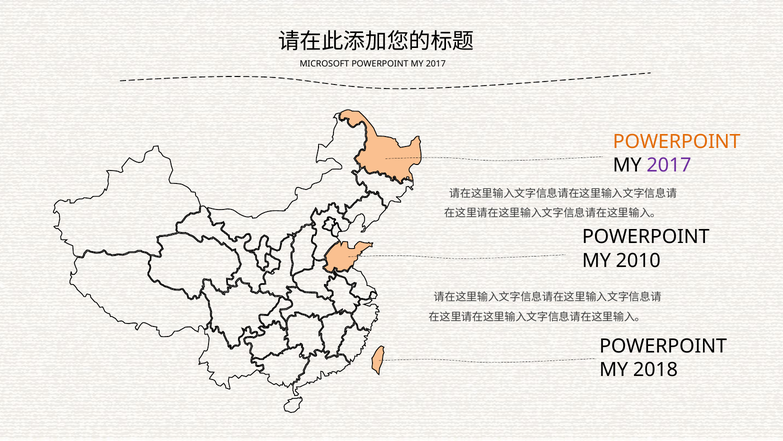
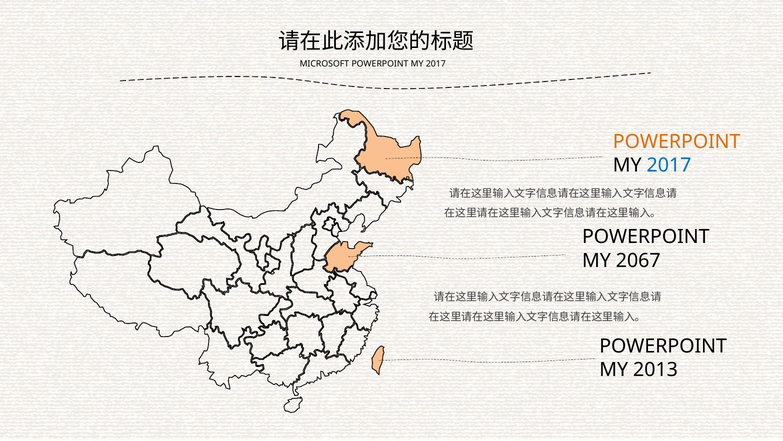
2017 colour: purple -> blue (669, 165)
2010: 2010 -> 2067 (638, 260)
2018: 2018 -> 2013 (656, 369)
